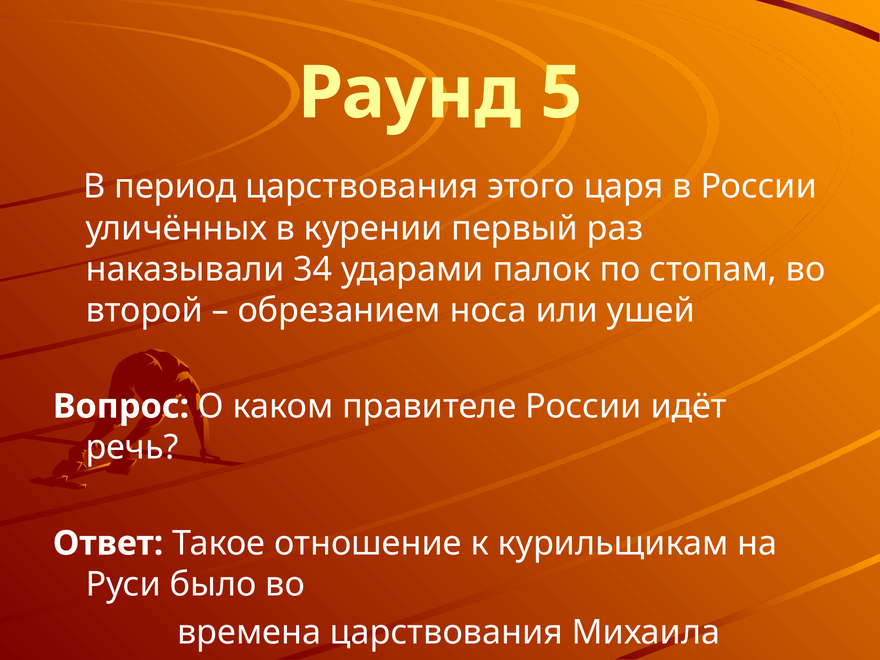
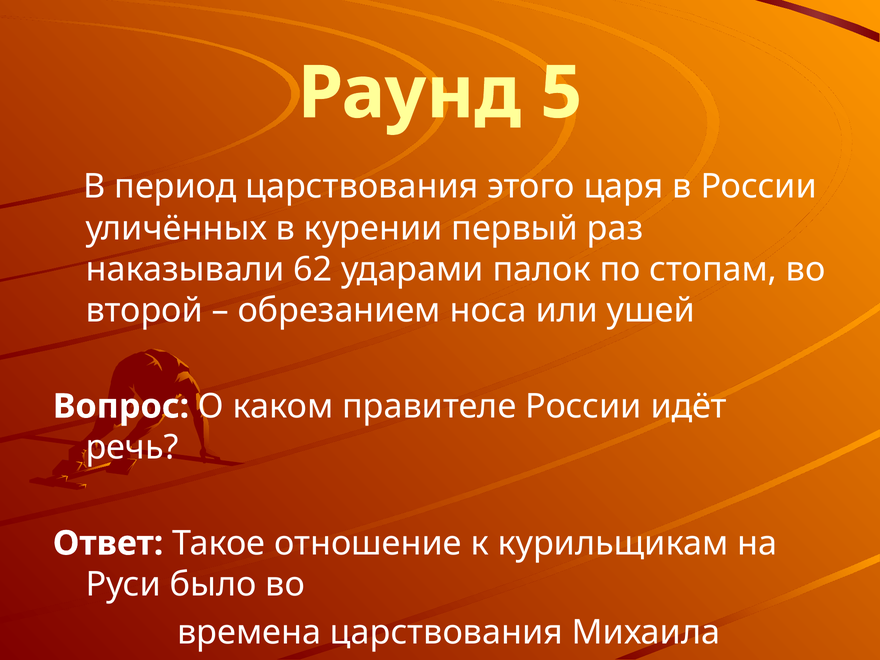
34: 34 -> 62 (313, 269)
